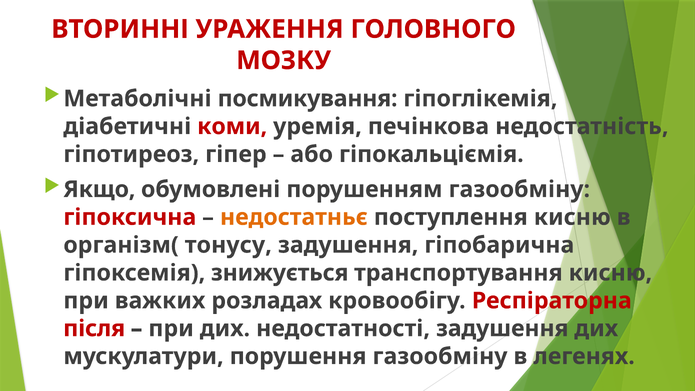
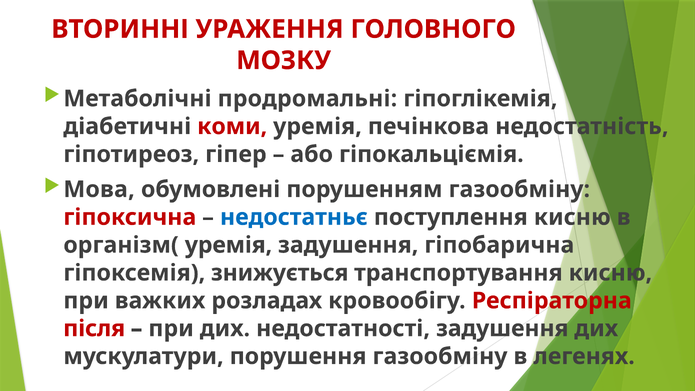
посмикування: посмикування -> продромальні (307, 99)
Якщо: Якщо -> Мова (99, 189)
недостатньє colour: orange -> blue (294, 217)
організм( тонусу: тонусу -> уремія (228, 245)
